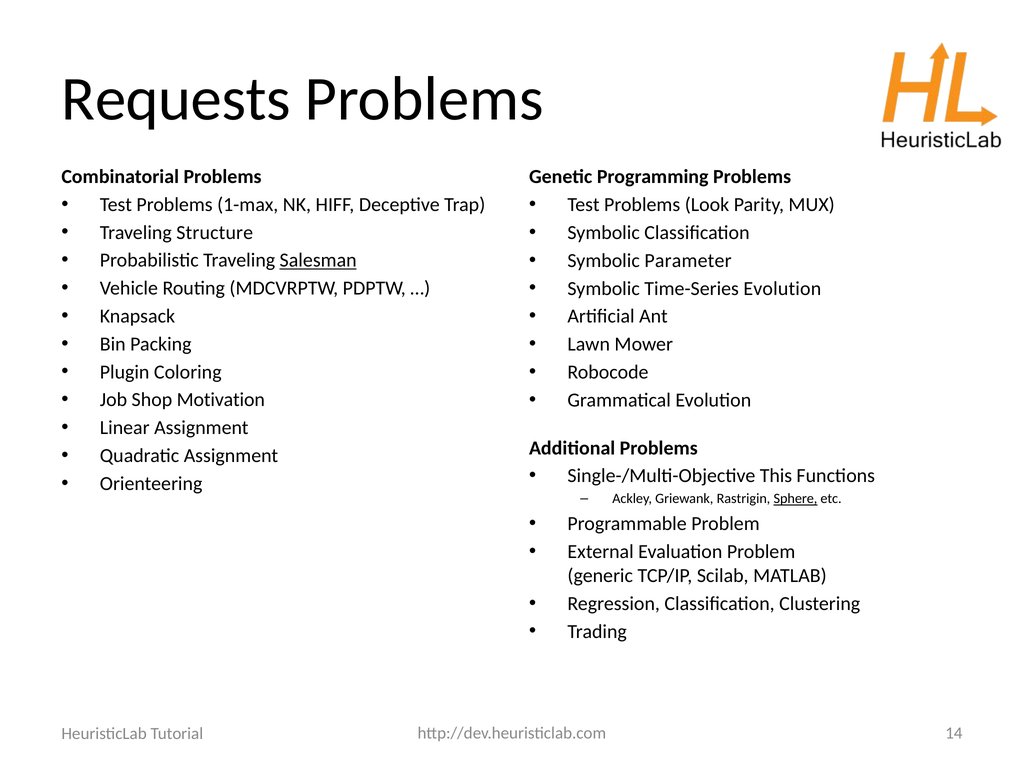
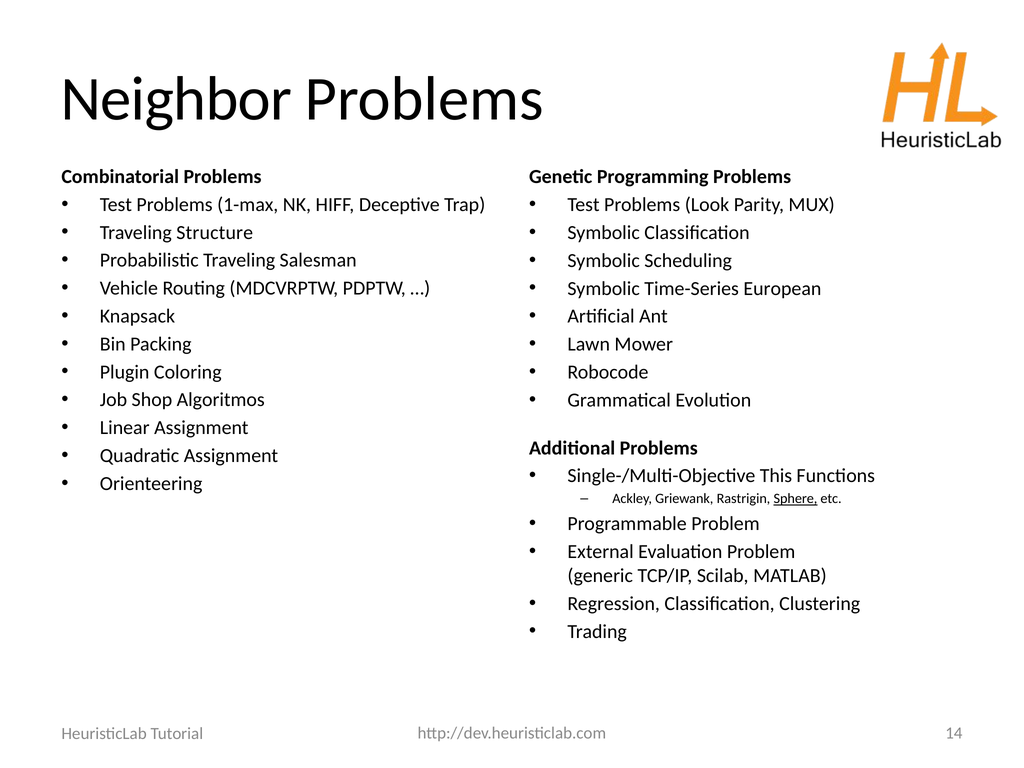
Requests: Requests -> Neighbor (176, 99)
Salesman underline: present -> none (318, 260)
Parameter: Parameter -> Scheduling (688, 261)
Time-Series Evolution: Evolution -> European (782, 288)
Motivation: Motivation -> Algoritmos (221, 400)
